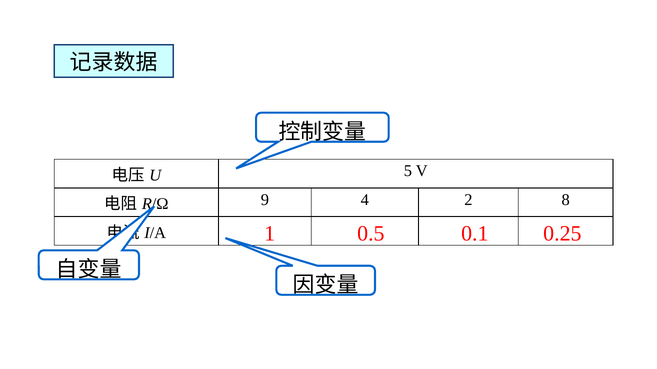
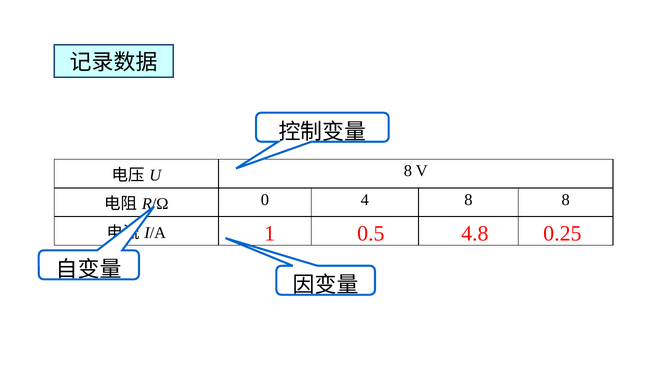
5: 5 -> 8 (408, 171)
9: 9 -> 0 (265, 200)
4 2: 2 -> 8 (468, 200)
0.1: 0.1 -> 4.8 (475, 234)
